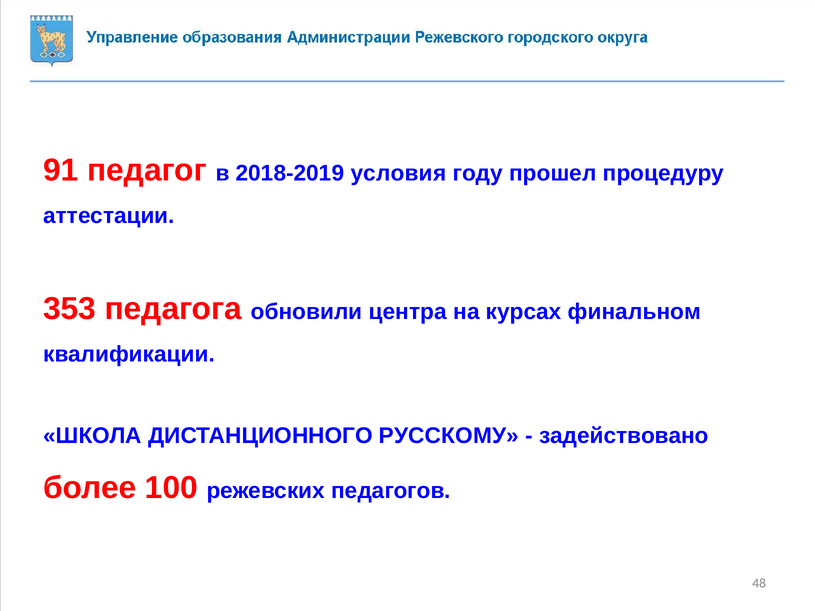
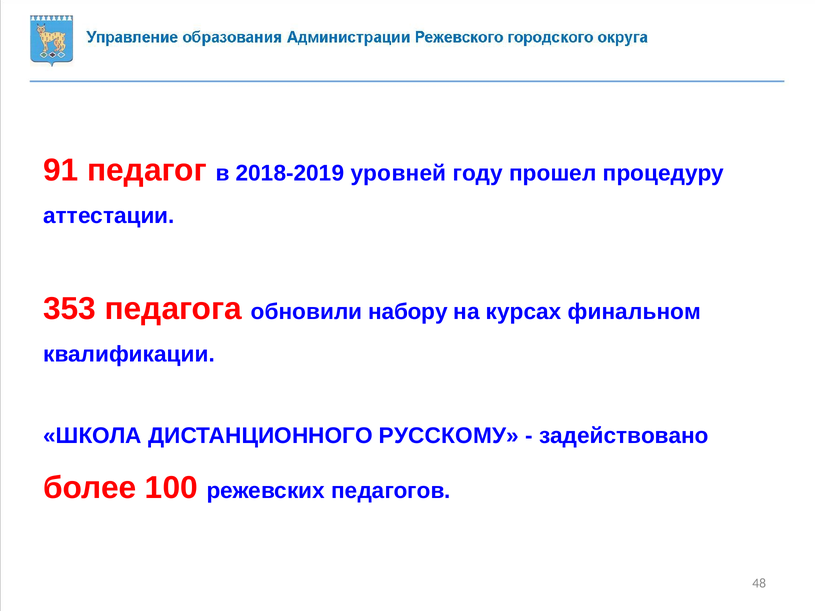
условия: условия -> уровней (398, 173)
центра: центра -> набору (408, 312)
